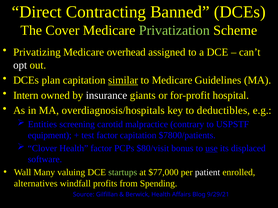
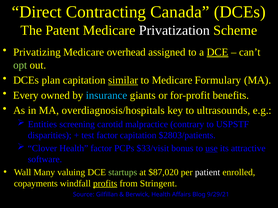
Banned: Banned -> Canada (180, 12)
Cover: Cover -> Patent (63, 30)
Privatization colour: light green -> white (174, 30)
DCE underline: none -> present (218, 52)
opt colour: white -> light green (20, 65)
Guidelines: Guidelines -> Formulary (218, 80)
Intern: Intern -> Every (26, 96)
insurance colour: white -> light blue (107, 96)
hospital: hospital -> benefits (231, 96)
deductibles: deductibles -> ultrasounds (223, 111)
equipment: equipment -> disparities (50, 136)
$7800/patients: $7800/patients -> $2803/patients (187, 136)
$80/visit: $80/visit -> $33/visit (153, 149)
displaced: displaced -> attractive (248, 149)
$77,000: $77,000 -> $87,020 (163, 173)
alternatives: alternatives -> copayments (36, 184)
profits underline: none -> present (105, 184)
Spending: Spending -> Stringent (158, 184)
